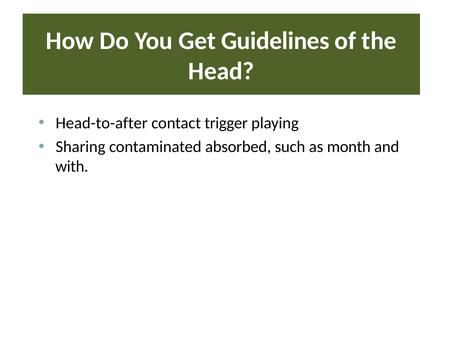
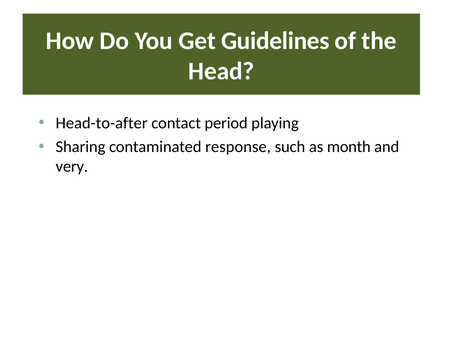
trigger: trigger -> period (226, 123)
absorbed: absorbed -> response (238, 147)
with: with -> very (72, 166)
